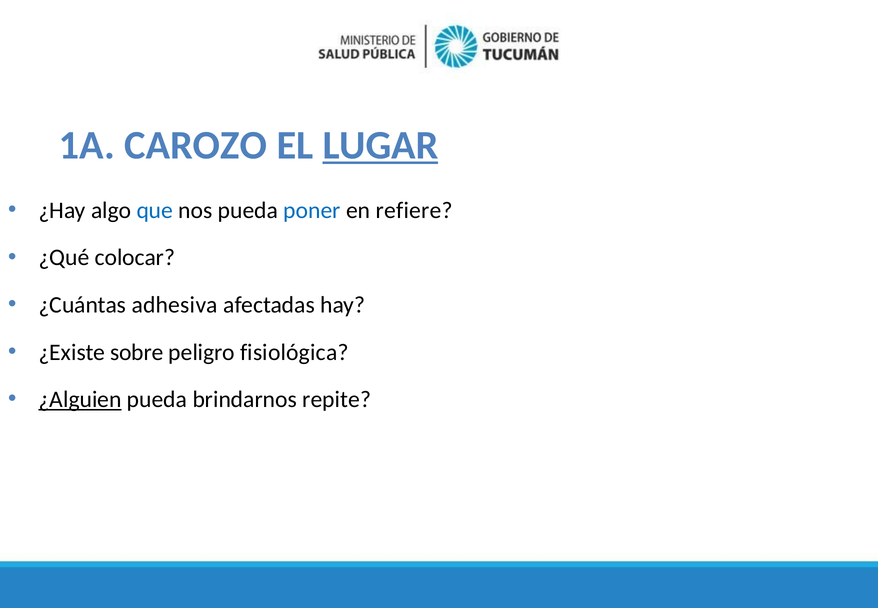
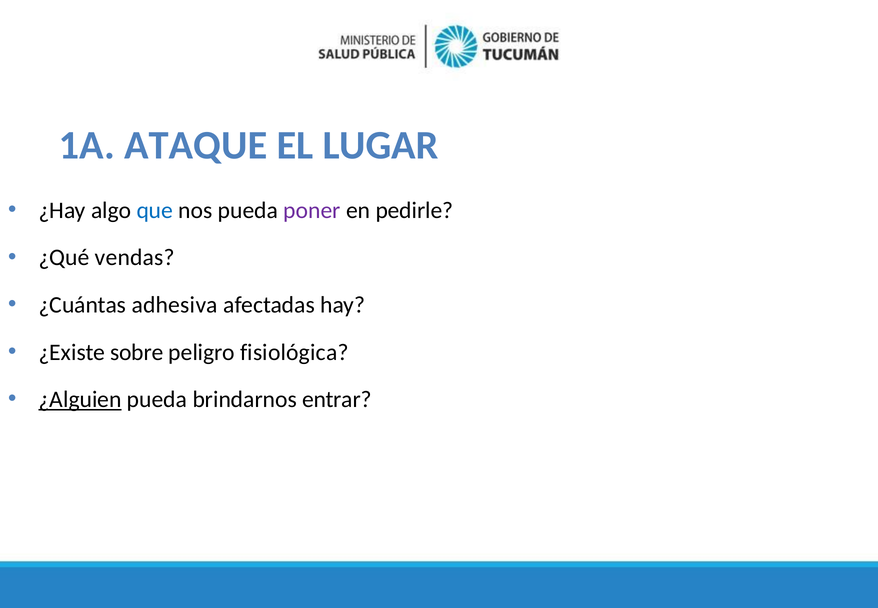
CAROZO: CAROZO -> ATAQUE (196, 145)
LUGAR underline: present -> none (380, 145)
poner colour: blue -> purple (312, 210)
refiere: refiere -> pedirle (414, 210)
colocar: colocar -> vendas (135, 258)
repite: repite -> entrar (337, 399)
